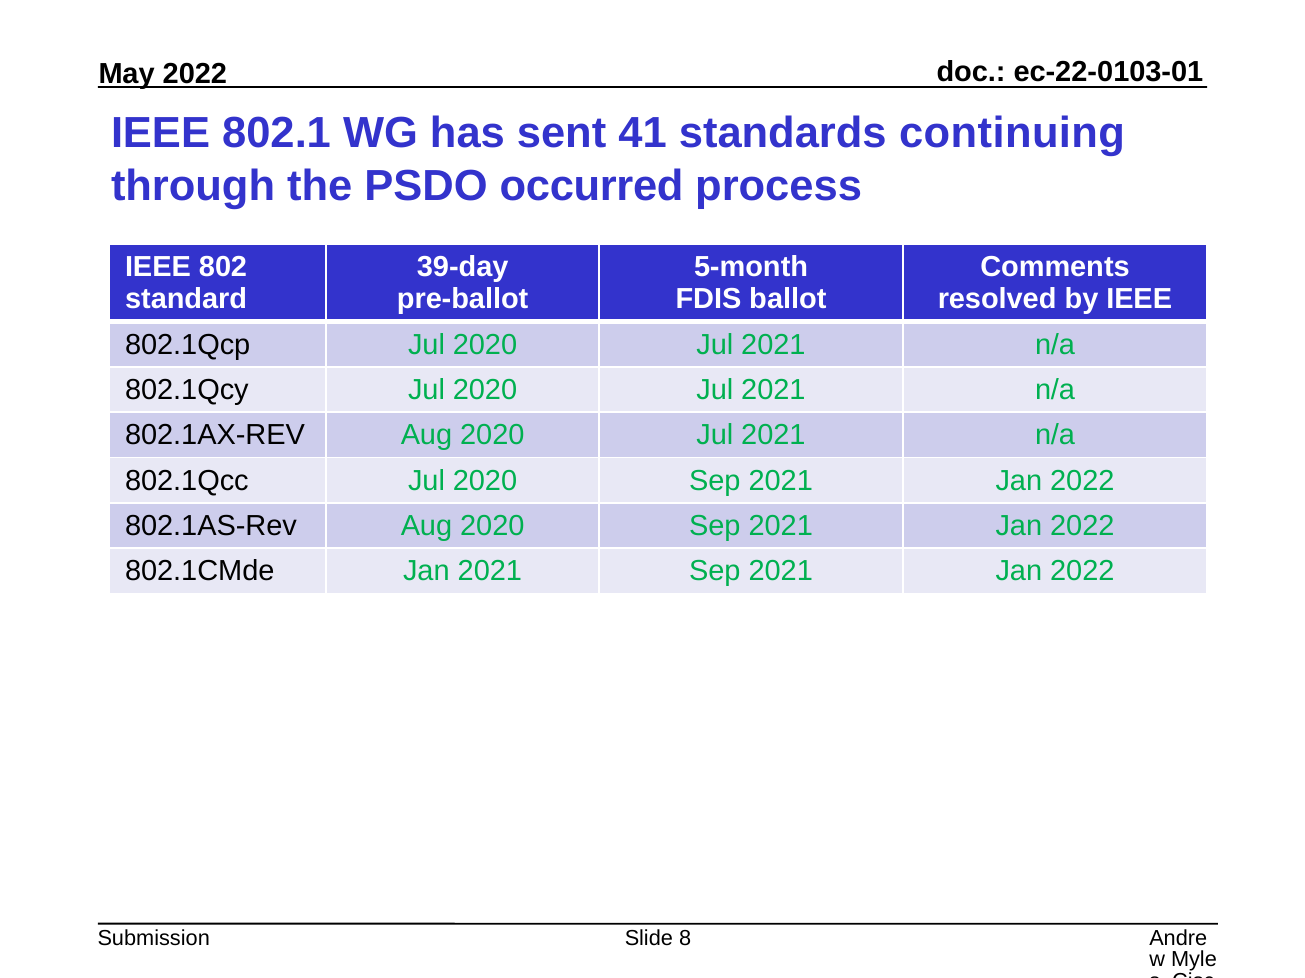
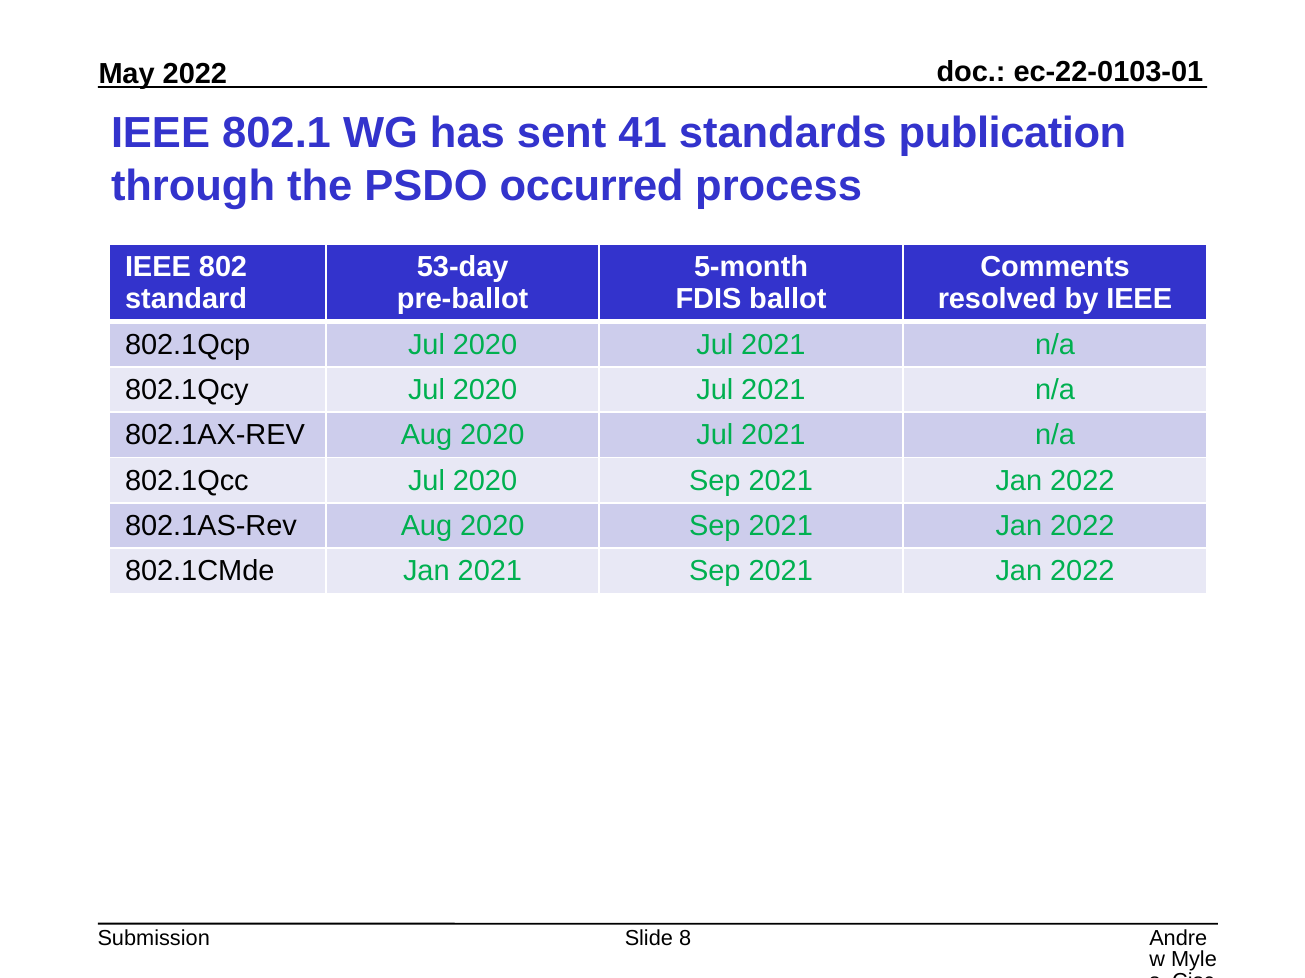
continuing: continuing -> publication (1012, 134)
39-day: 39-day -> 53-day (463, 267)
